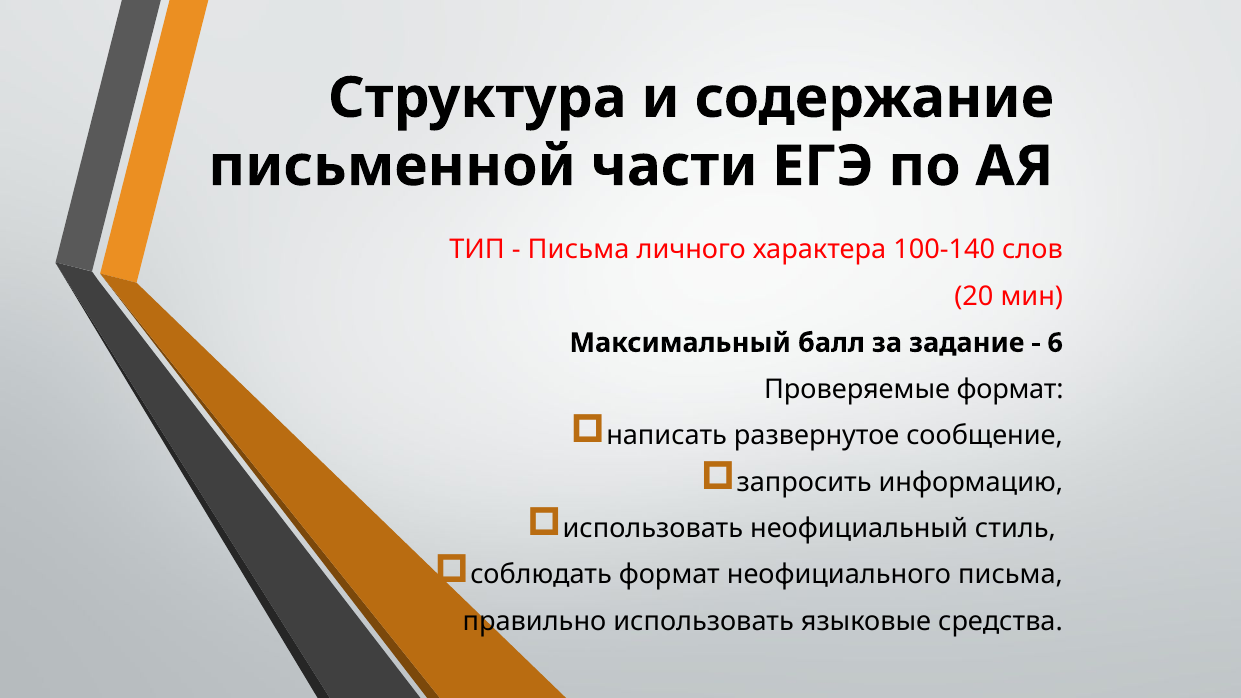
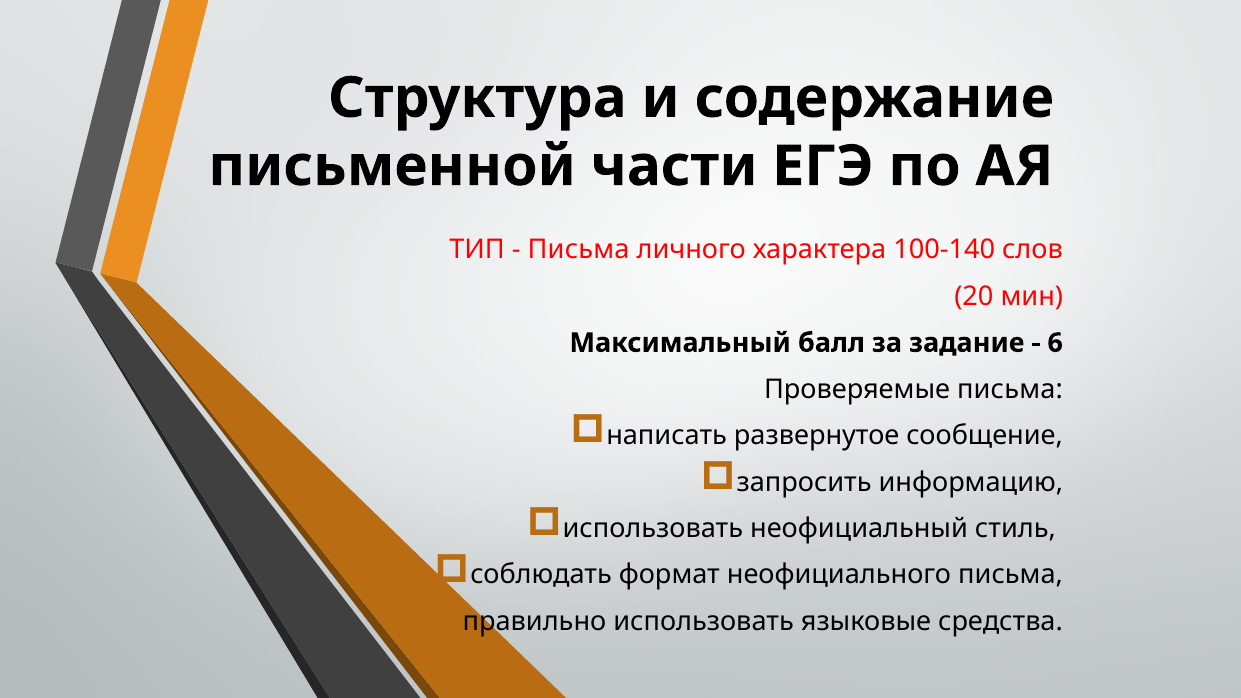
Проверяемые формат: формат -> письма (1010, 389)
